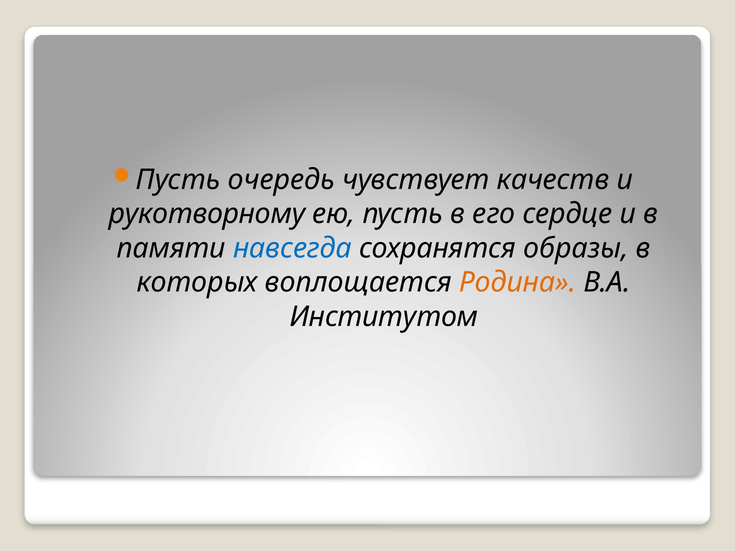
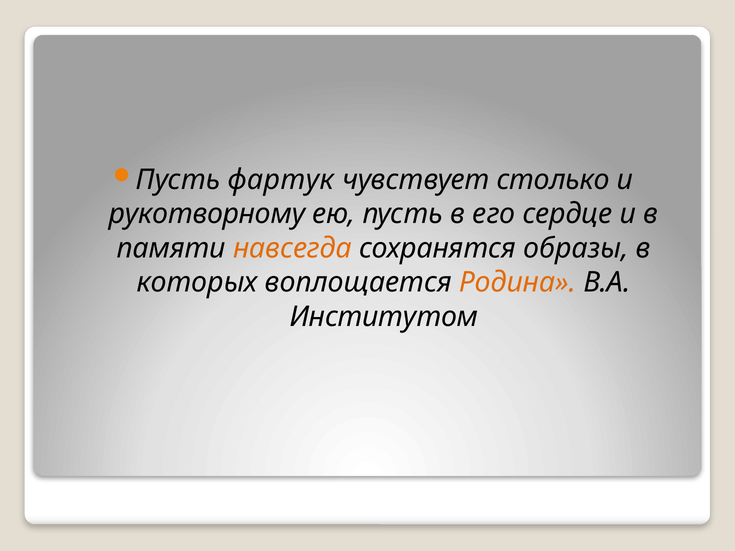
очередь: очередь -> фартук (281, 180)
качеств: качеств -> столько (553, 180)
навсегда colour: blue -> orange (292, 248)
